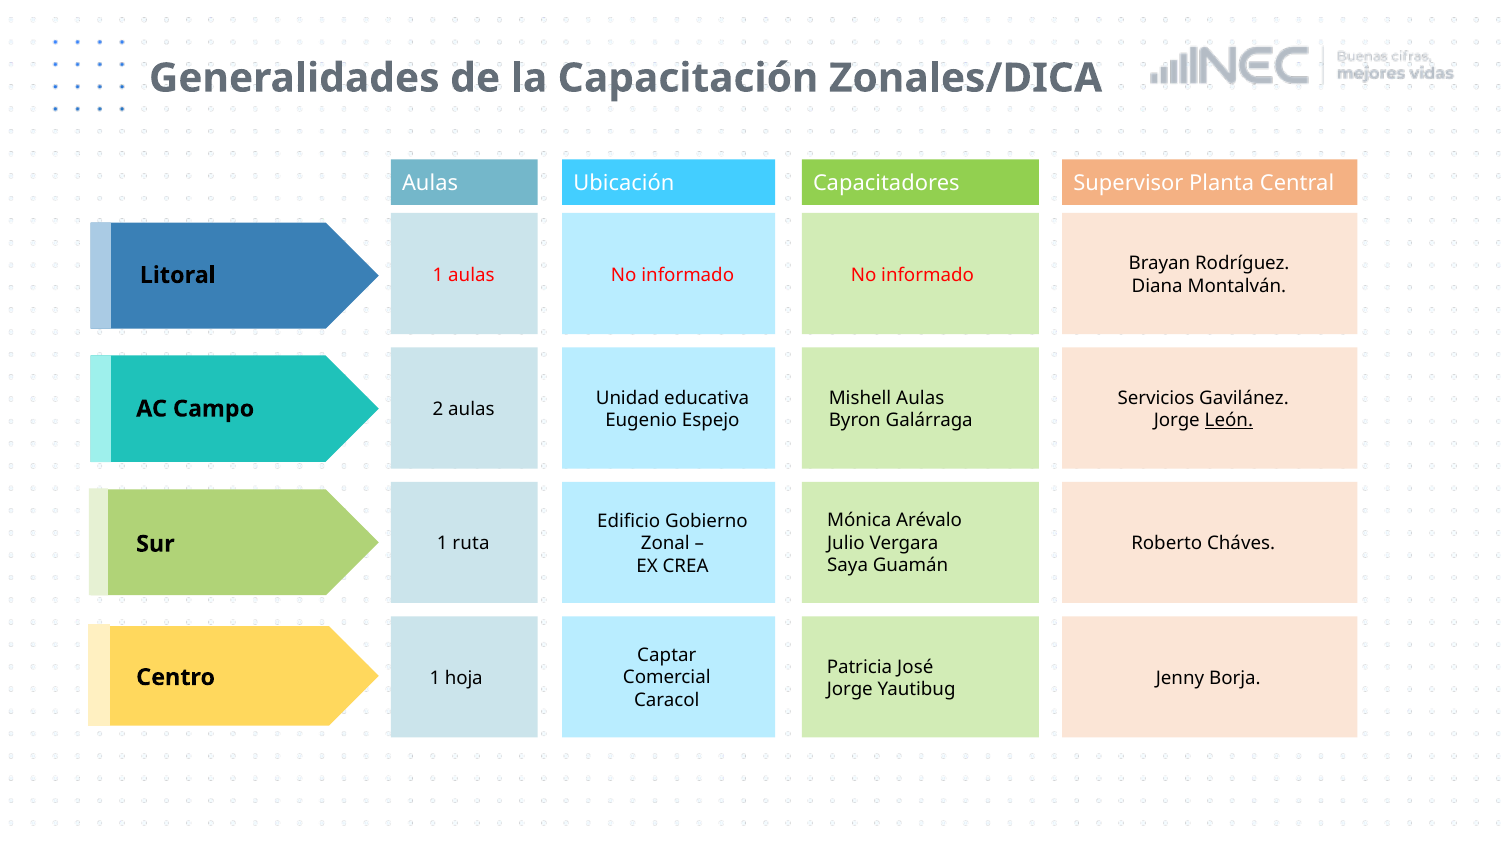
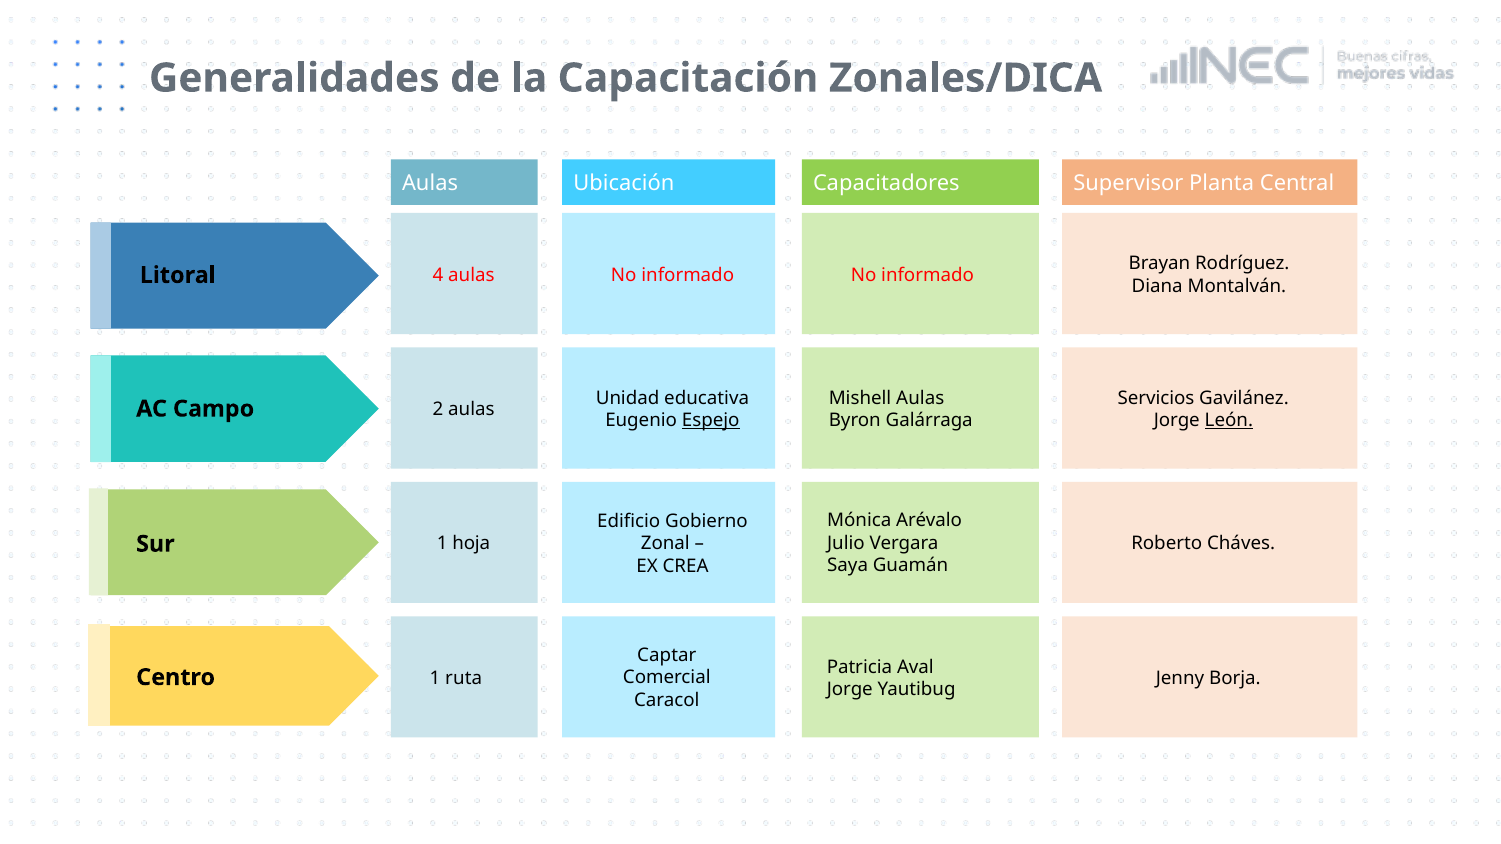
Litoral 1: 1 -> 4 (438, 275)
Espejo underline: none -> present (711, 421)
ruta: ruta -> hoja (471, 544)
José: José -> Aval (915, 667)
hoja: hoja -> ruta (464, 678)
